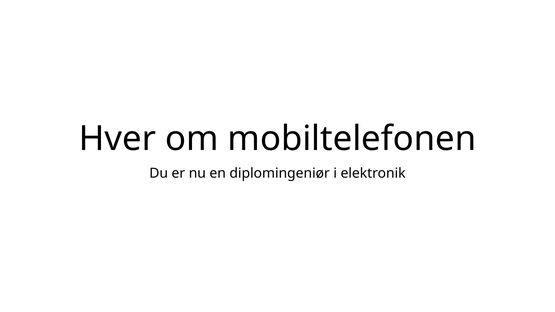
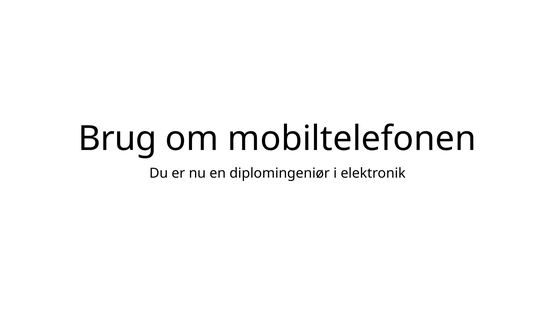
Hver: Hver -> Brug (118, 139)
